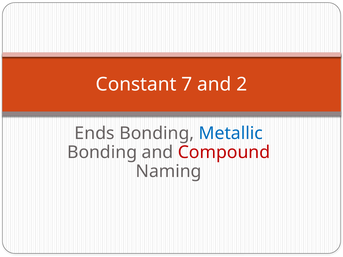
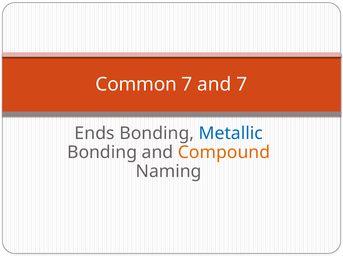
Constant: Constant -> Common (136, 85)
and 2: 2 -> 7 (242, 85)
Compound colour: red -> orange (224, 153)
